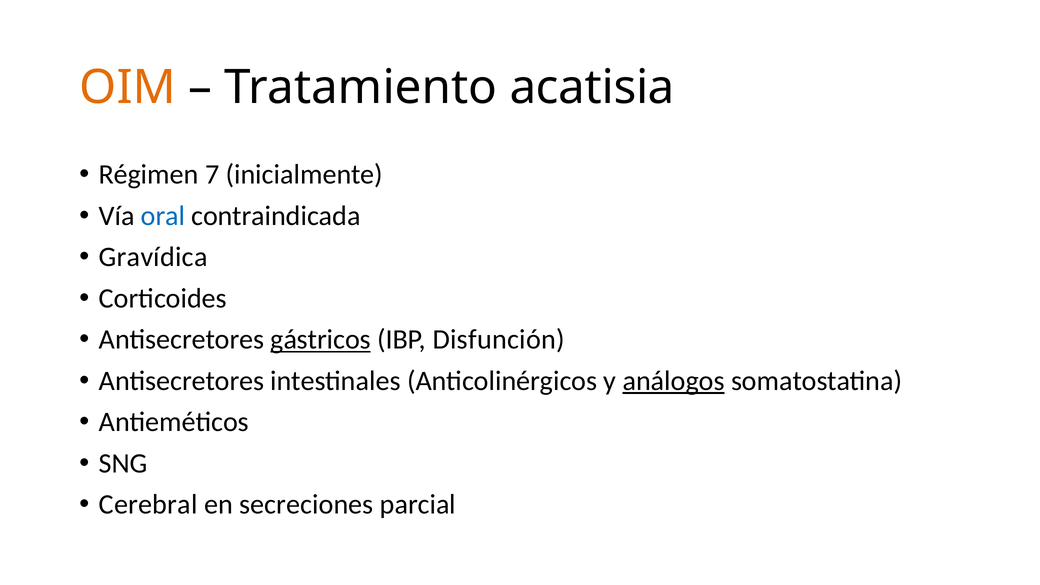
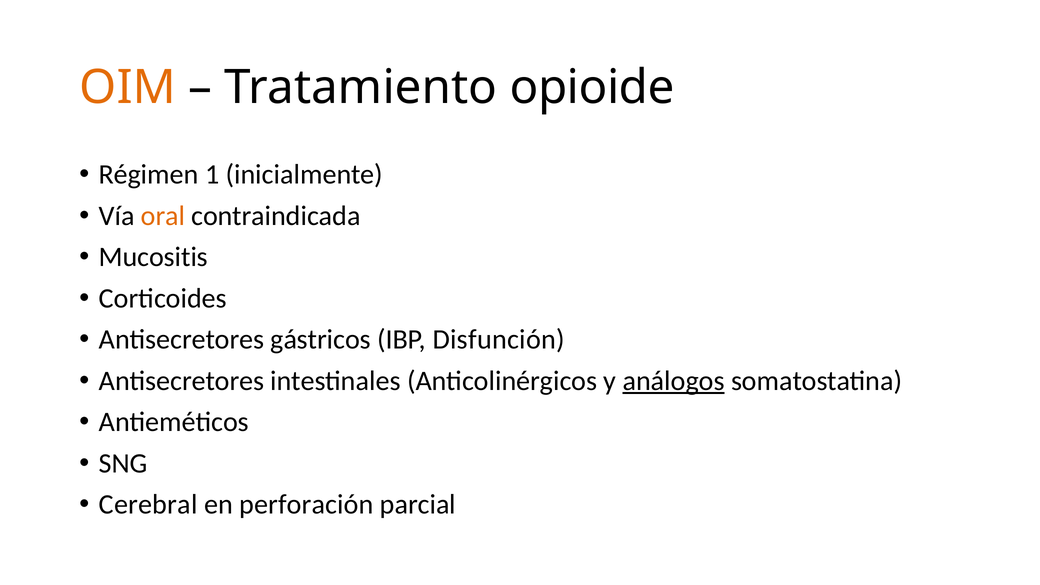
acatisia: acatisia -> opioide (592, 87)
7: 7 -> 1 (212, 175)
oral colour: blue -> orange (163, 216)
Gravídica: Gravídica -> Mucositis (153, 257)
gástricos underline: present -> none (321, 340)
secreciones: secreciones -> perforación (306, 505)
